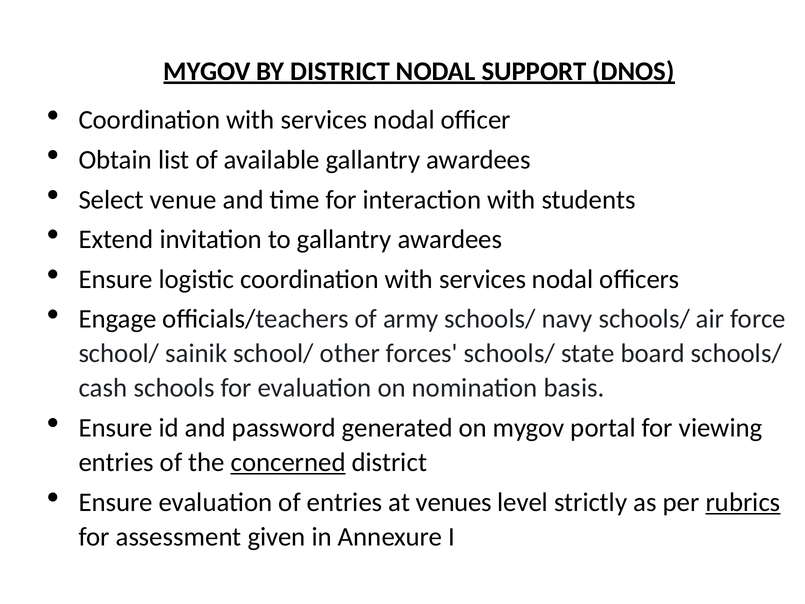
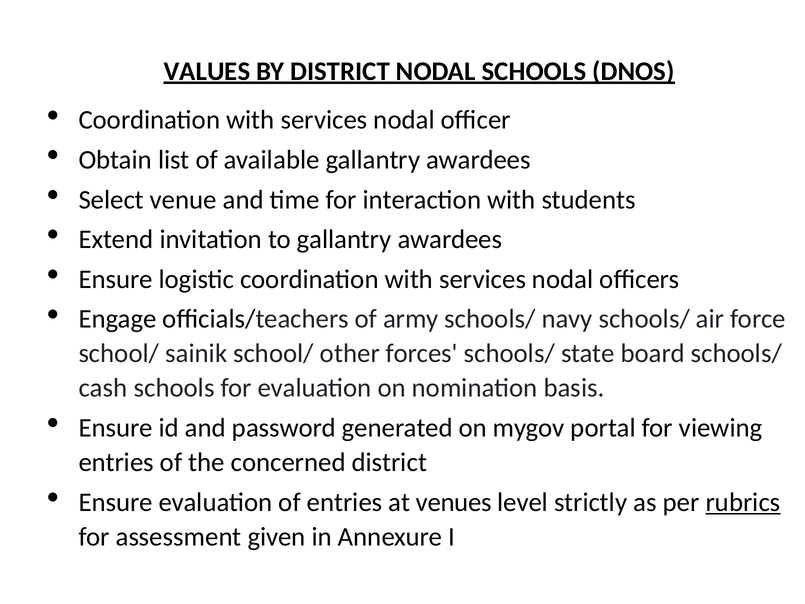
MYGOV: MYGOV -> VALUES (207, 71)
NODAL SUPPORT: SUPPORT -> SCHOOLS (534, 71)
concerned underline: present -> none (288, 462)
